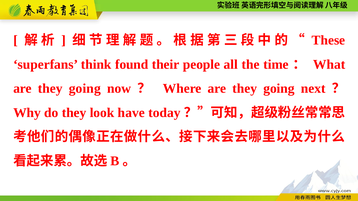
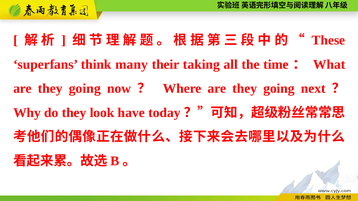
found: found -> many (132, 64)
people: people -> taking (201, 64)
